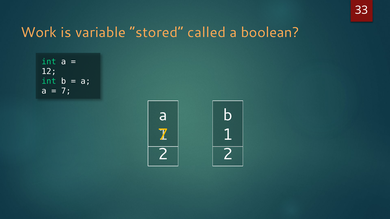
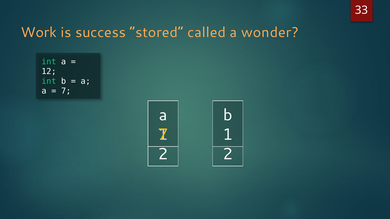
variable: variable -> success (101, 32)
boolean: boolean -> wonder (270, 32)
